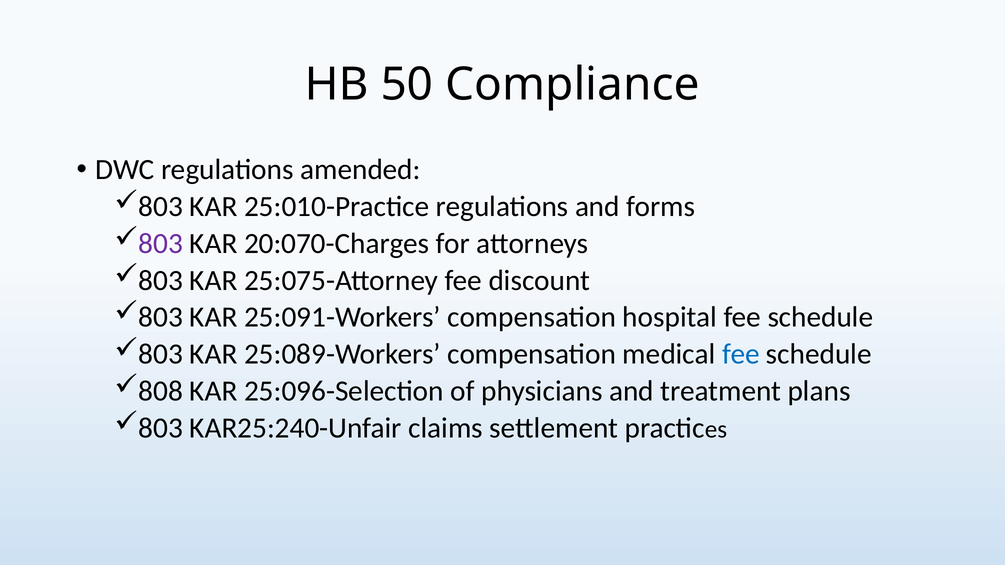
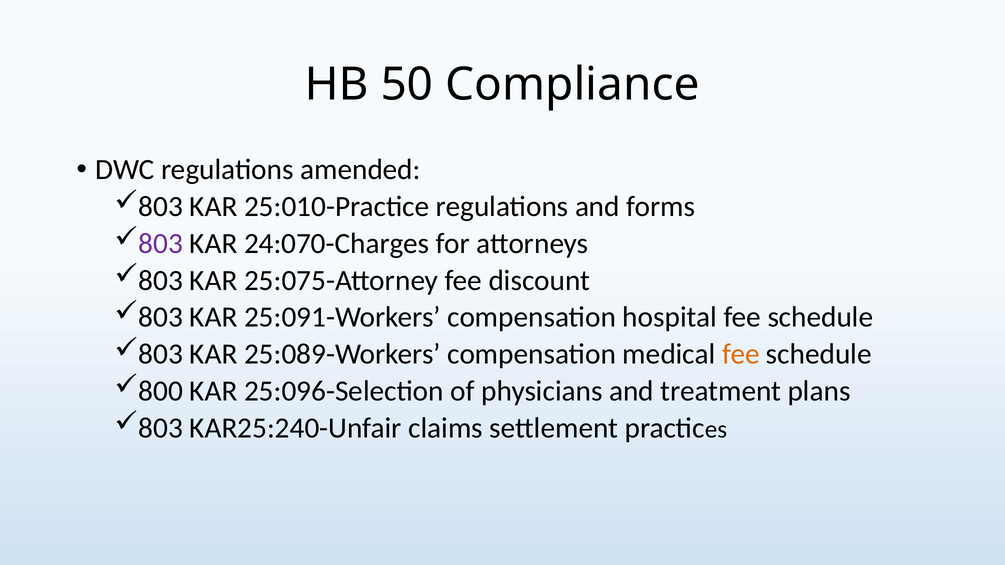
20:070-Charges: 20:070-Charges -> 24:070-Charges (337, 244)
fee colour: blue -> orange (741, 354)
808: 808 -> 800 (161, 391)
